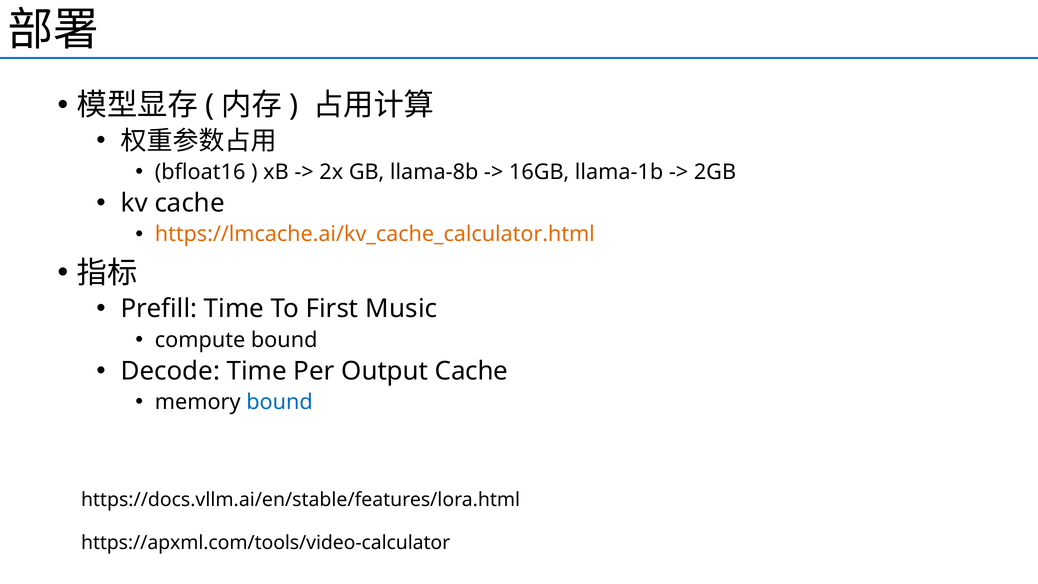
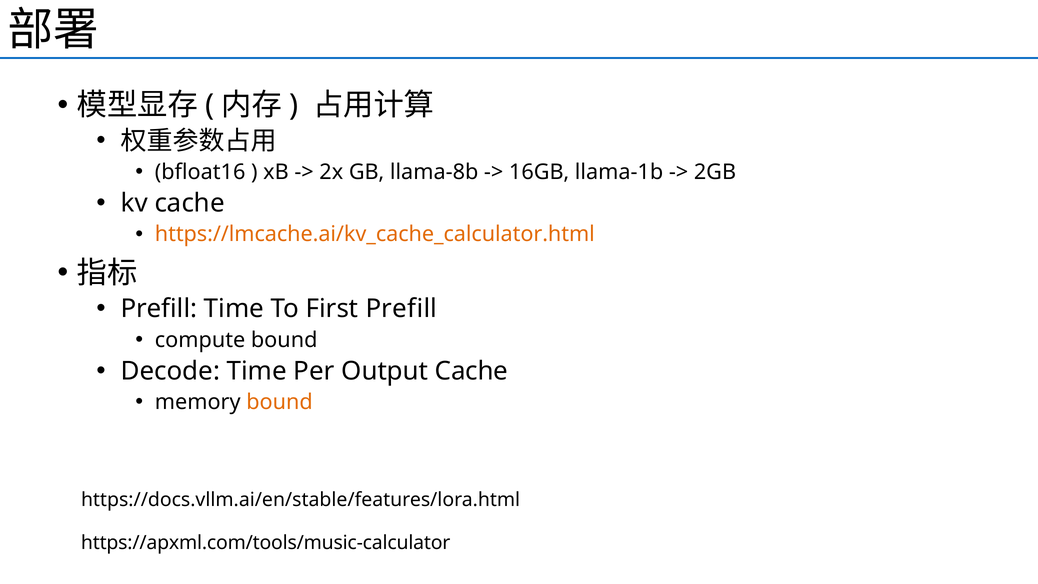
First Music: Music -> Prefill (401, 309)
bound colour: blue -> orange (280, 402)
https://apxml.com/tools/video-calculator: https://apxml.com/tools/video-calculator -> https://apxml.com/tools/music-calculator (266, 543)
